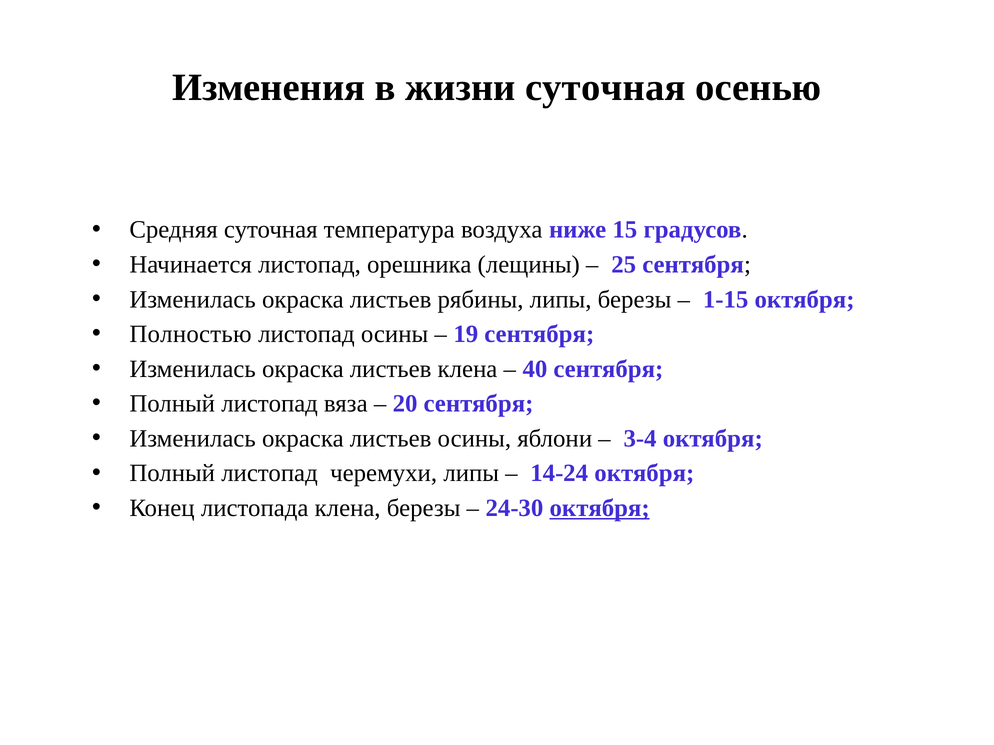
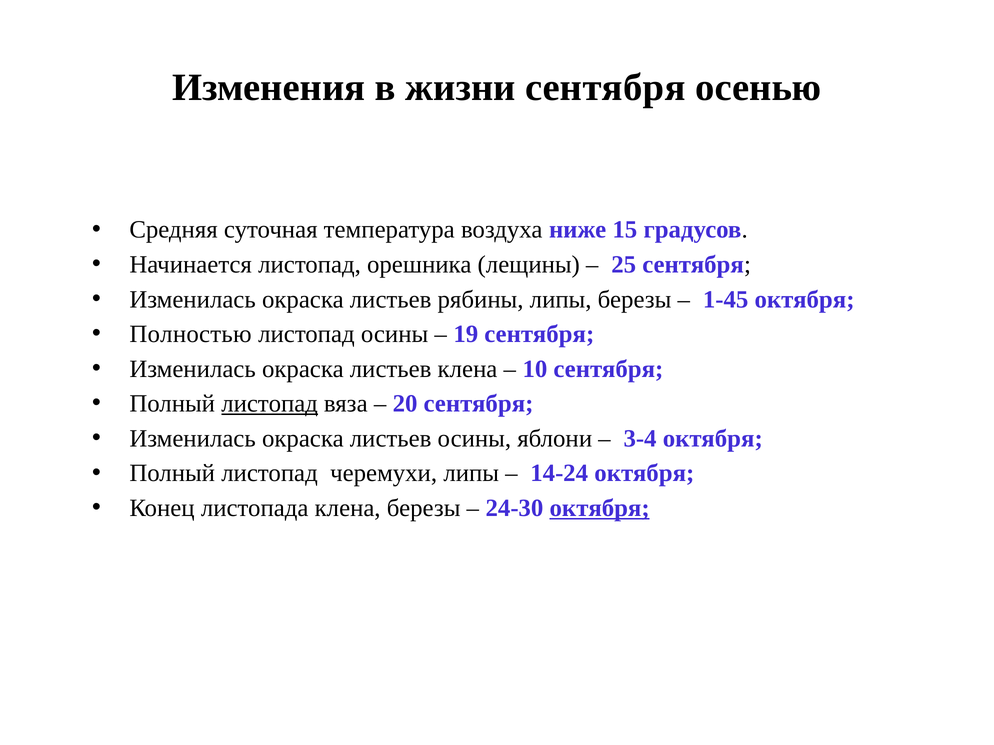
жизни суточная: суточная -> сентября (605, 88)
1-15: 1-15 -> 1-45 (726, 300)
40: 40 -> 10 (535, 369)
листопад underline: none -> present (270, 404)
